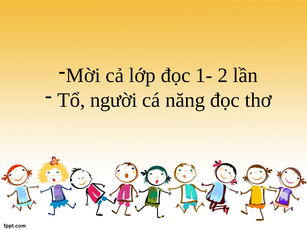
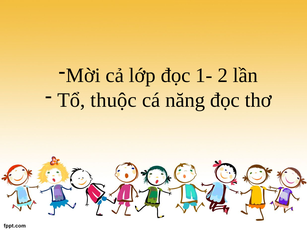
người: người -> thuộc (114, 100)
